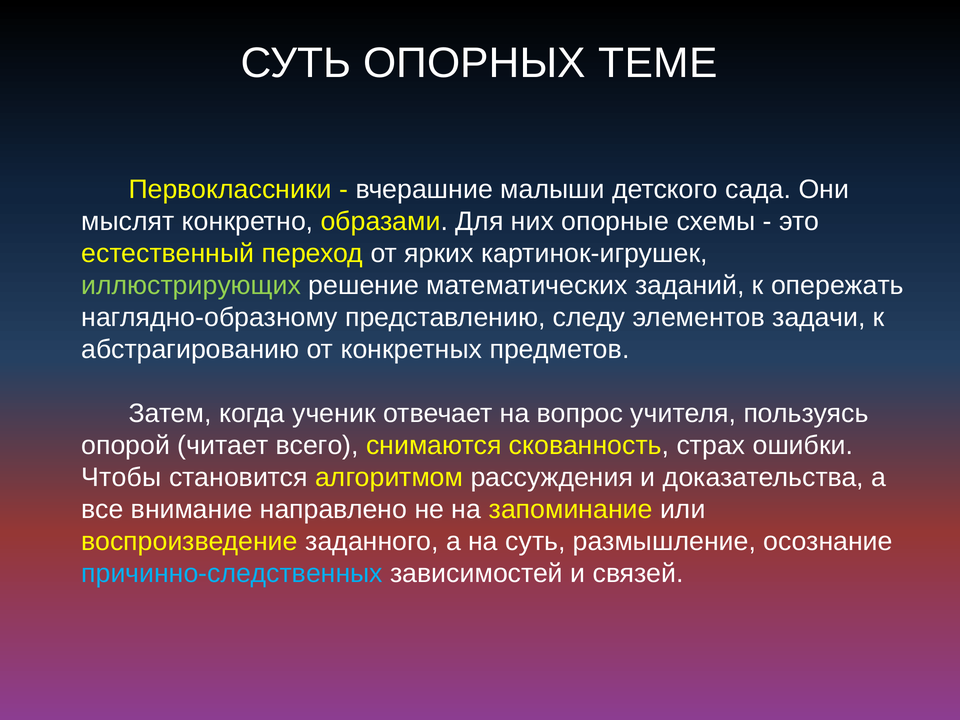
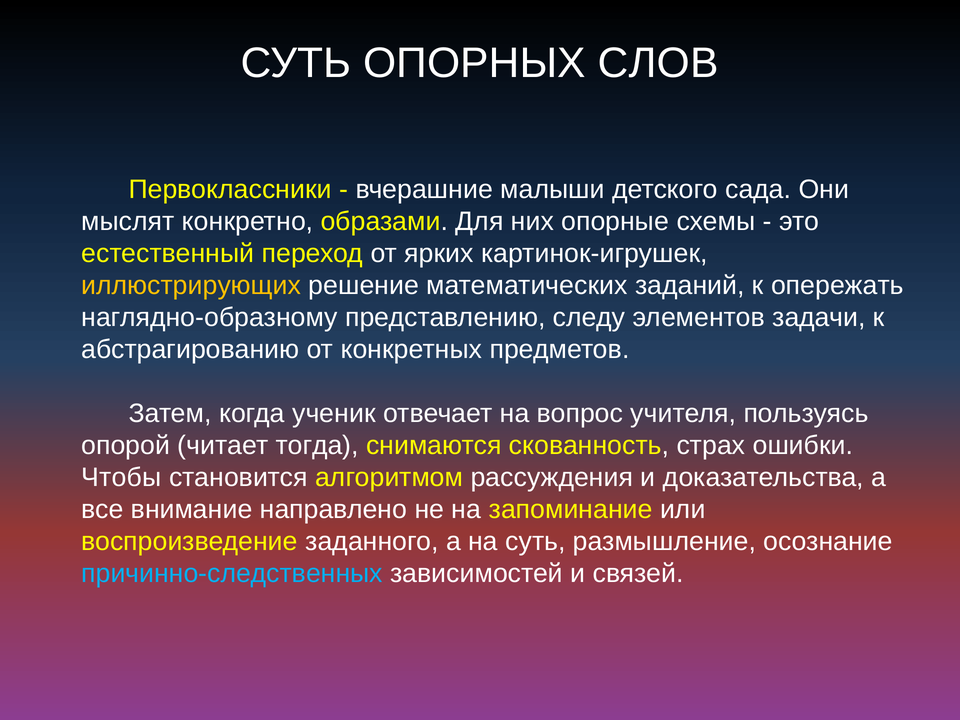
ТЕМЕ: ТЕМЕ -> СЛОВ (658, 63)
иллюстрирующих colour: light green -> yellow (191, 285)
всего: всего -> тогда (317, 445)
